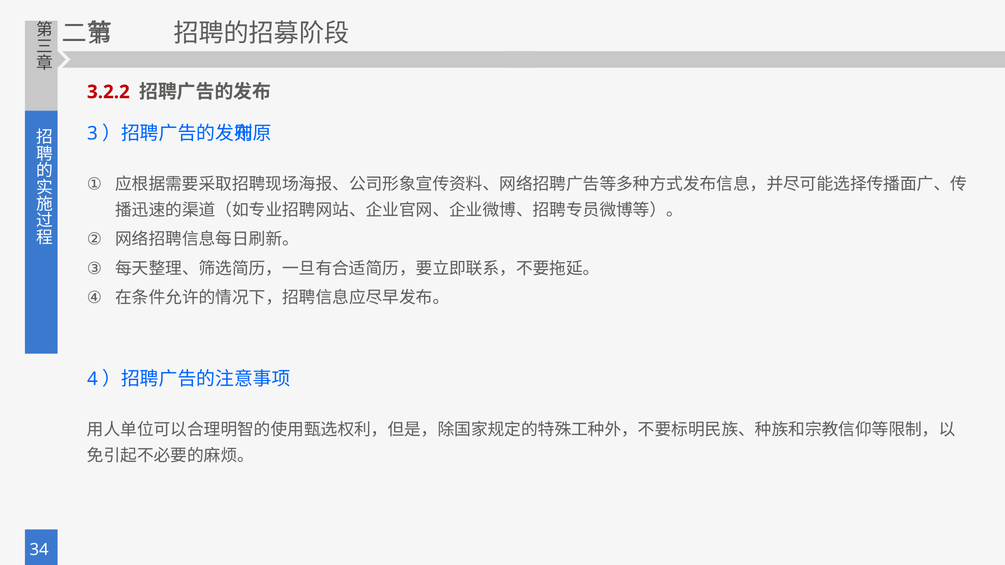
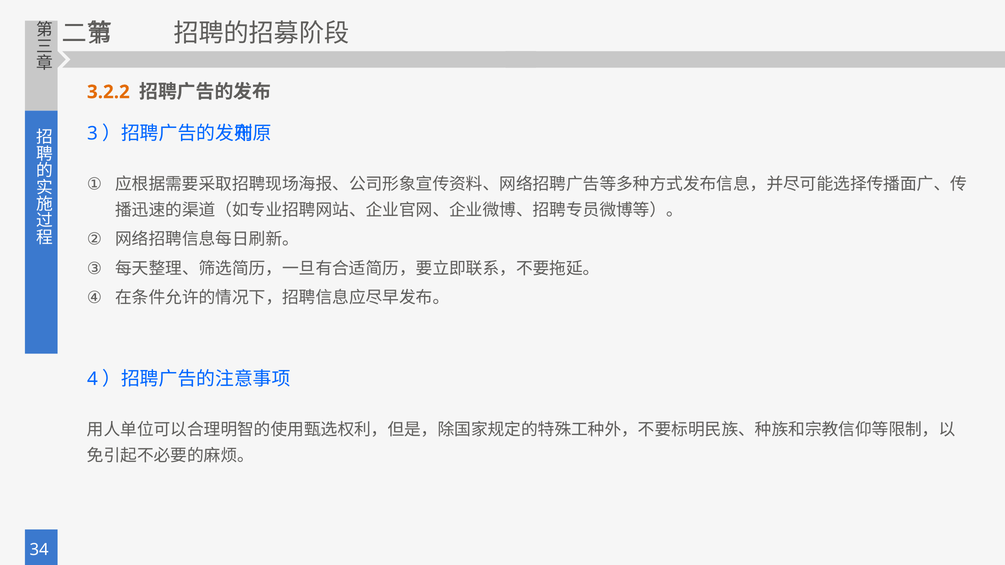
3.2.2 colour: red -> orange (108, 92)
